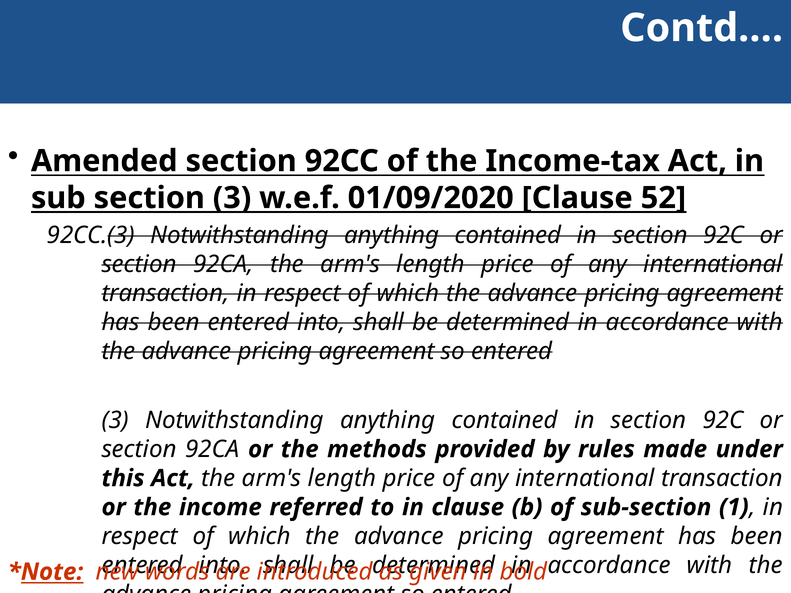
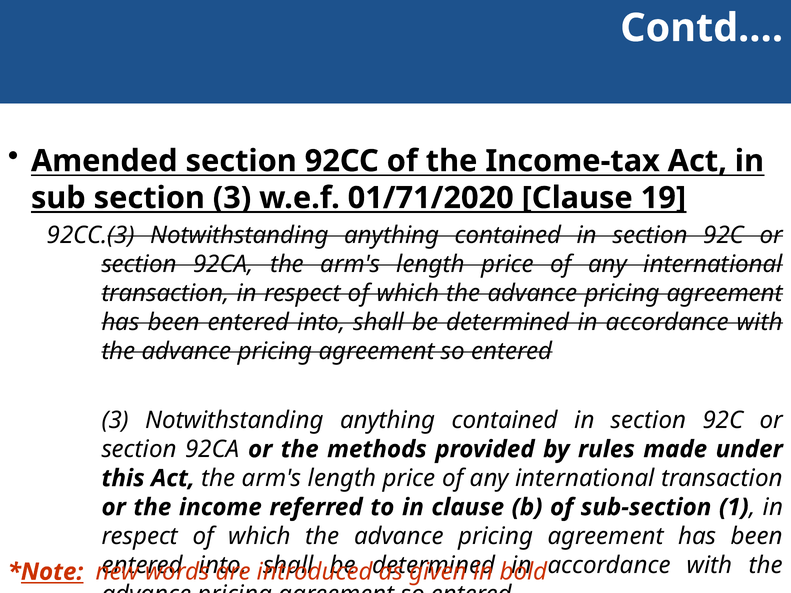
01/09/2020: 01/09/2020 -> 01/71/2020 (431, 198)
52: 52 -> 19 (663, 198)
